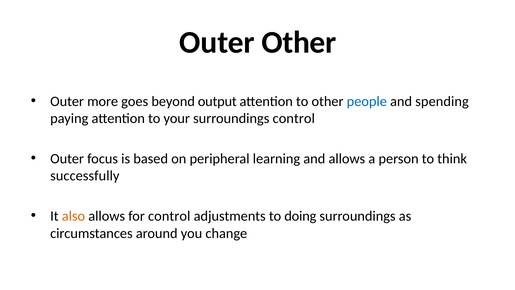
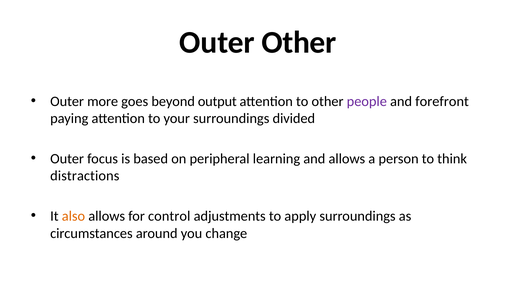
people colour: blue -> purple (367, 101)
spending: spending -> forefront (442, 101)
surroundings control: control -> divided (294, 118)
successfully: successfully -> distractions (85, 176)
doing: doing -> apply (300, 216)
